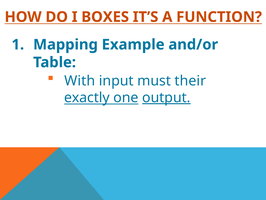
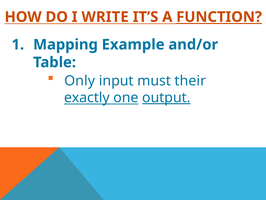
BOXES: BOXES -> WRITE (105, 17)
FUNCTION underline: none -> present (219, 17)
With: With -> Only (80, 81)
